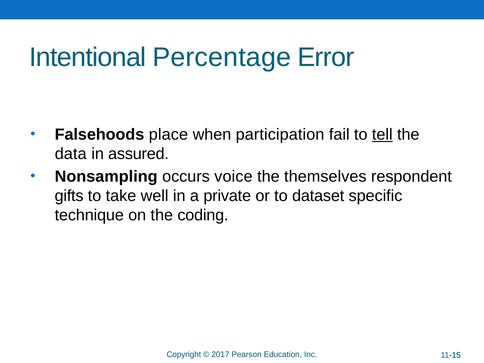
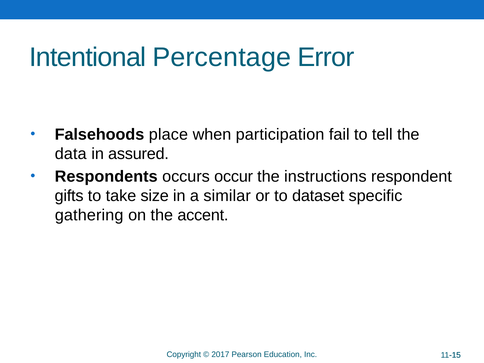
tell underline: present -> none (382, 135)
Nonsampling: Nonsampling -> Respondents (106, 176)
voice: voice -> occur (234, 176)
themselves: themselves -> instructions (325, 176)
well: well -> size (155, 196)
private: private -> similar (227, 196)
technique: technique -> gathering (89, 215)
coding: coding -> accent (203, 215)
